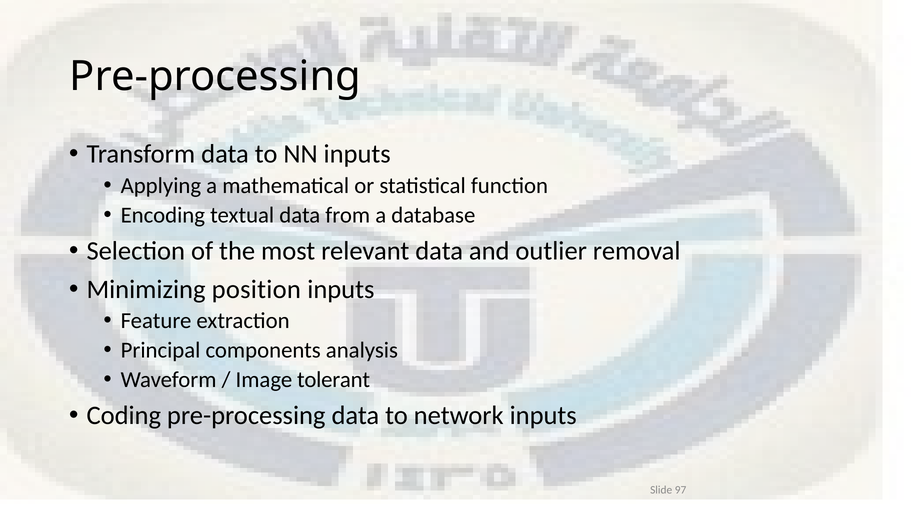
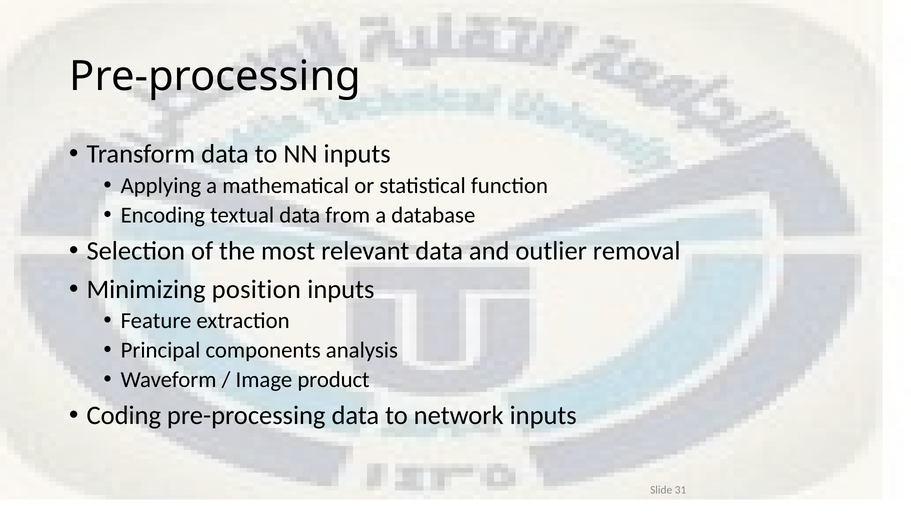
tolerant: tolerant -> product (333, 379)
97: 97 -> 31 (681, 489)
